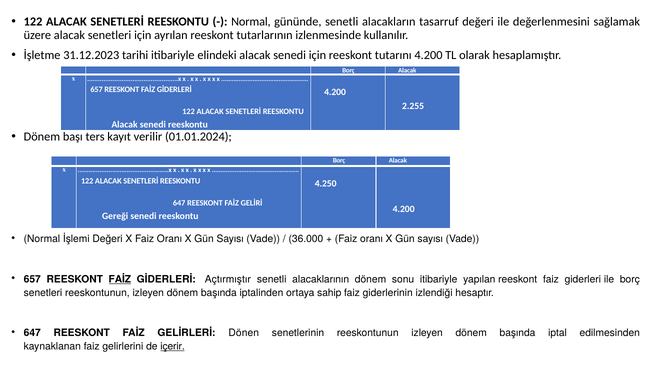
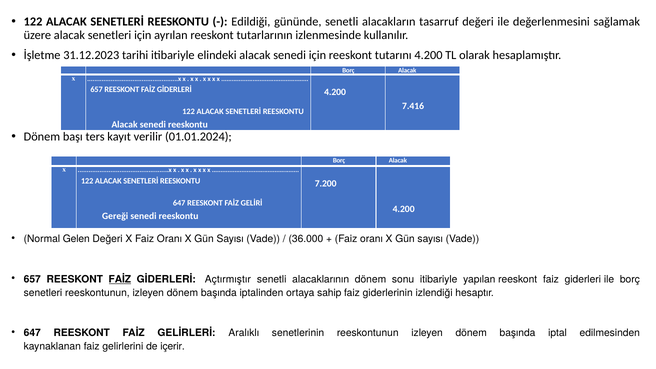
Normal: Normal -> Edildiği (251, 22)
2.255: 2.255 -> 7.416 (413, 106)
4.250: 4.250 -> 7.200 (326, 184)
İşlemi: İşlemi -> Gelen (76, 239)
Dönen: Dönen -> Aralıklı (244, 333)
içerir underline: present -> none (173, 346)
